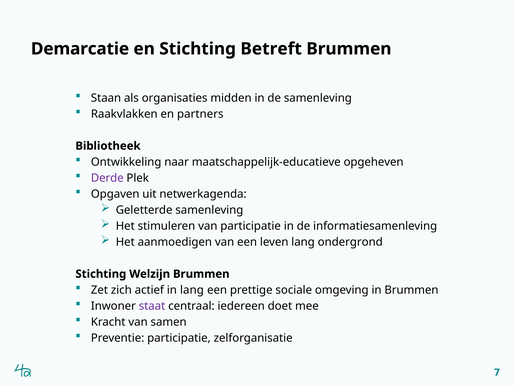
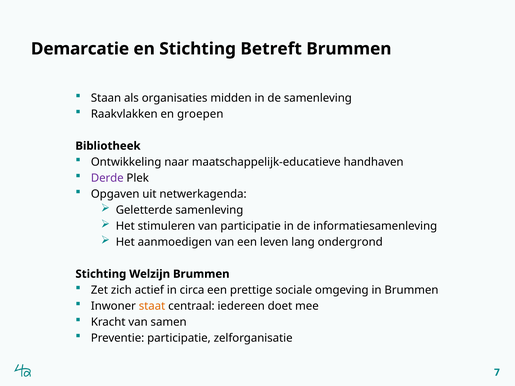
partners: partners -> groepen (200, 114)
opgeheven: opgeheven -> handhaven (374, 162)
in lang: lang -> circa (192, 290)
staat colour: purple -> orange (152, 306)
